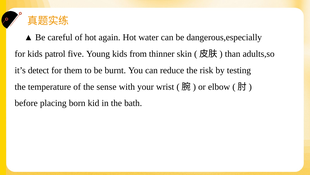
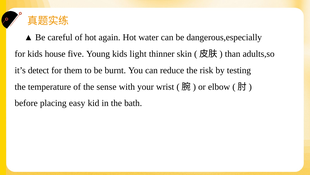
patrol: patrol -> house (55, 54)
from: from -> light (138, 54)
born: born -> easy (77, 103)
